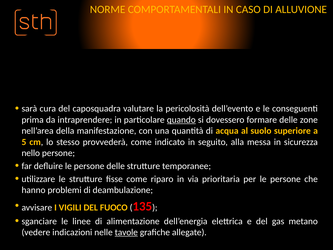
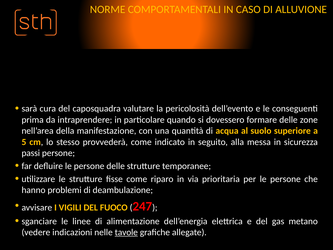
quando underline: present -> none (181, 120)
nello: nello -> passi (31, 153)
135: 135 -> 247 (142, 206)
